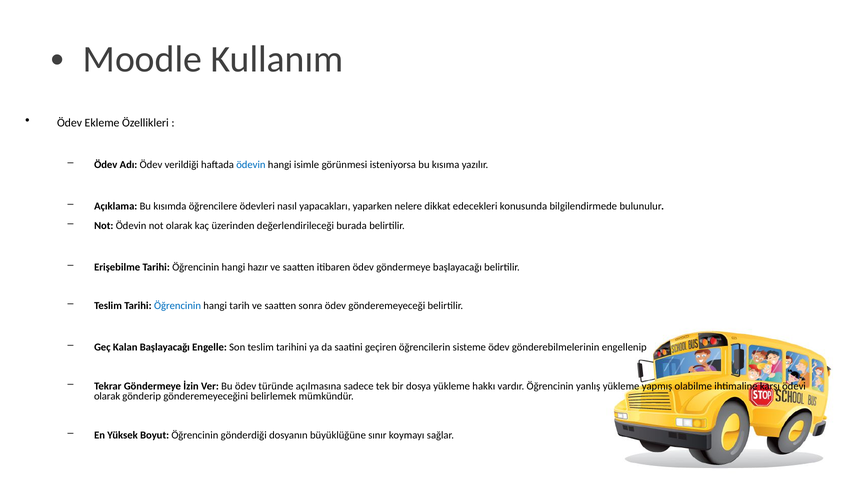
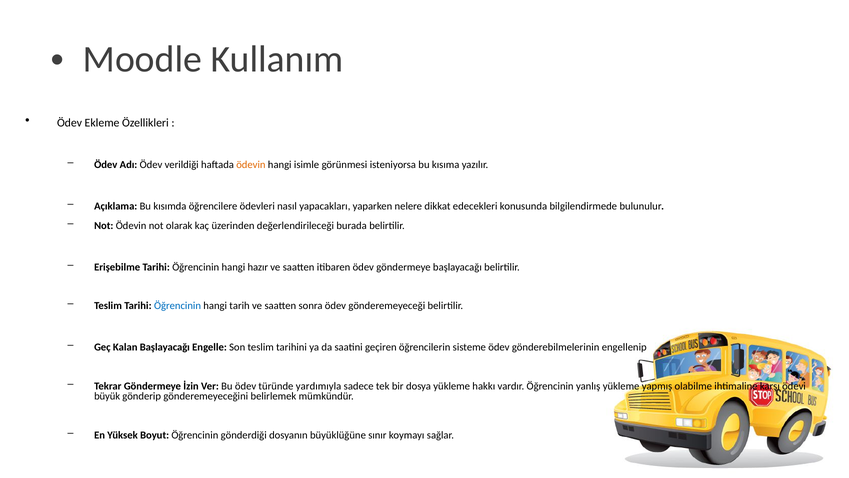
ödevin colour: blue -> orange (251, 165)
açılmasına: açılmasına -> yardımıyla (319, 386)
olarak: olarak -> büyük (107, 396)
